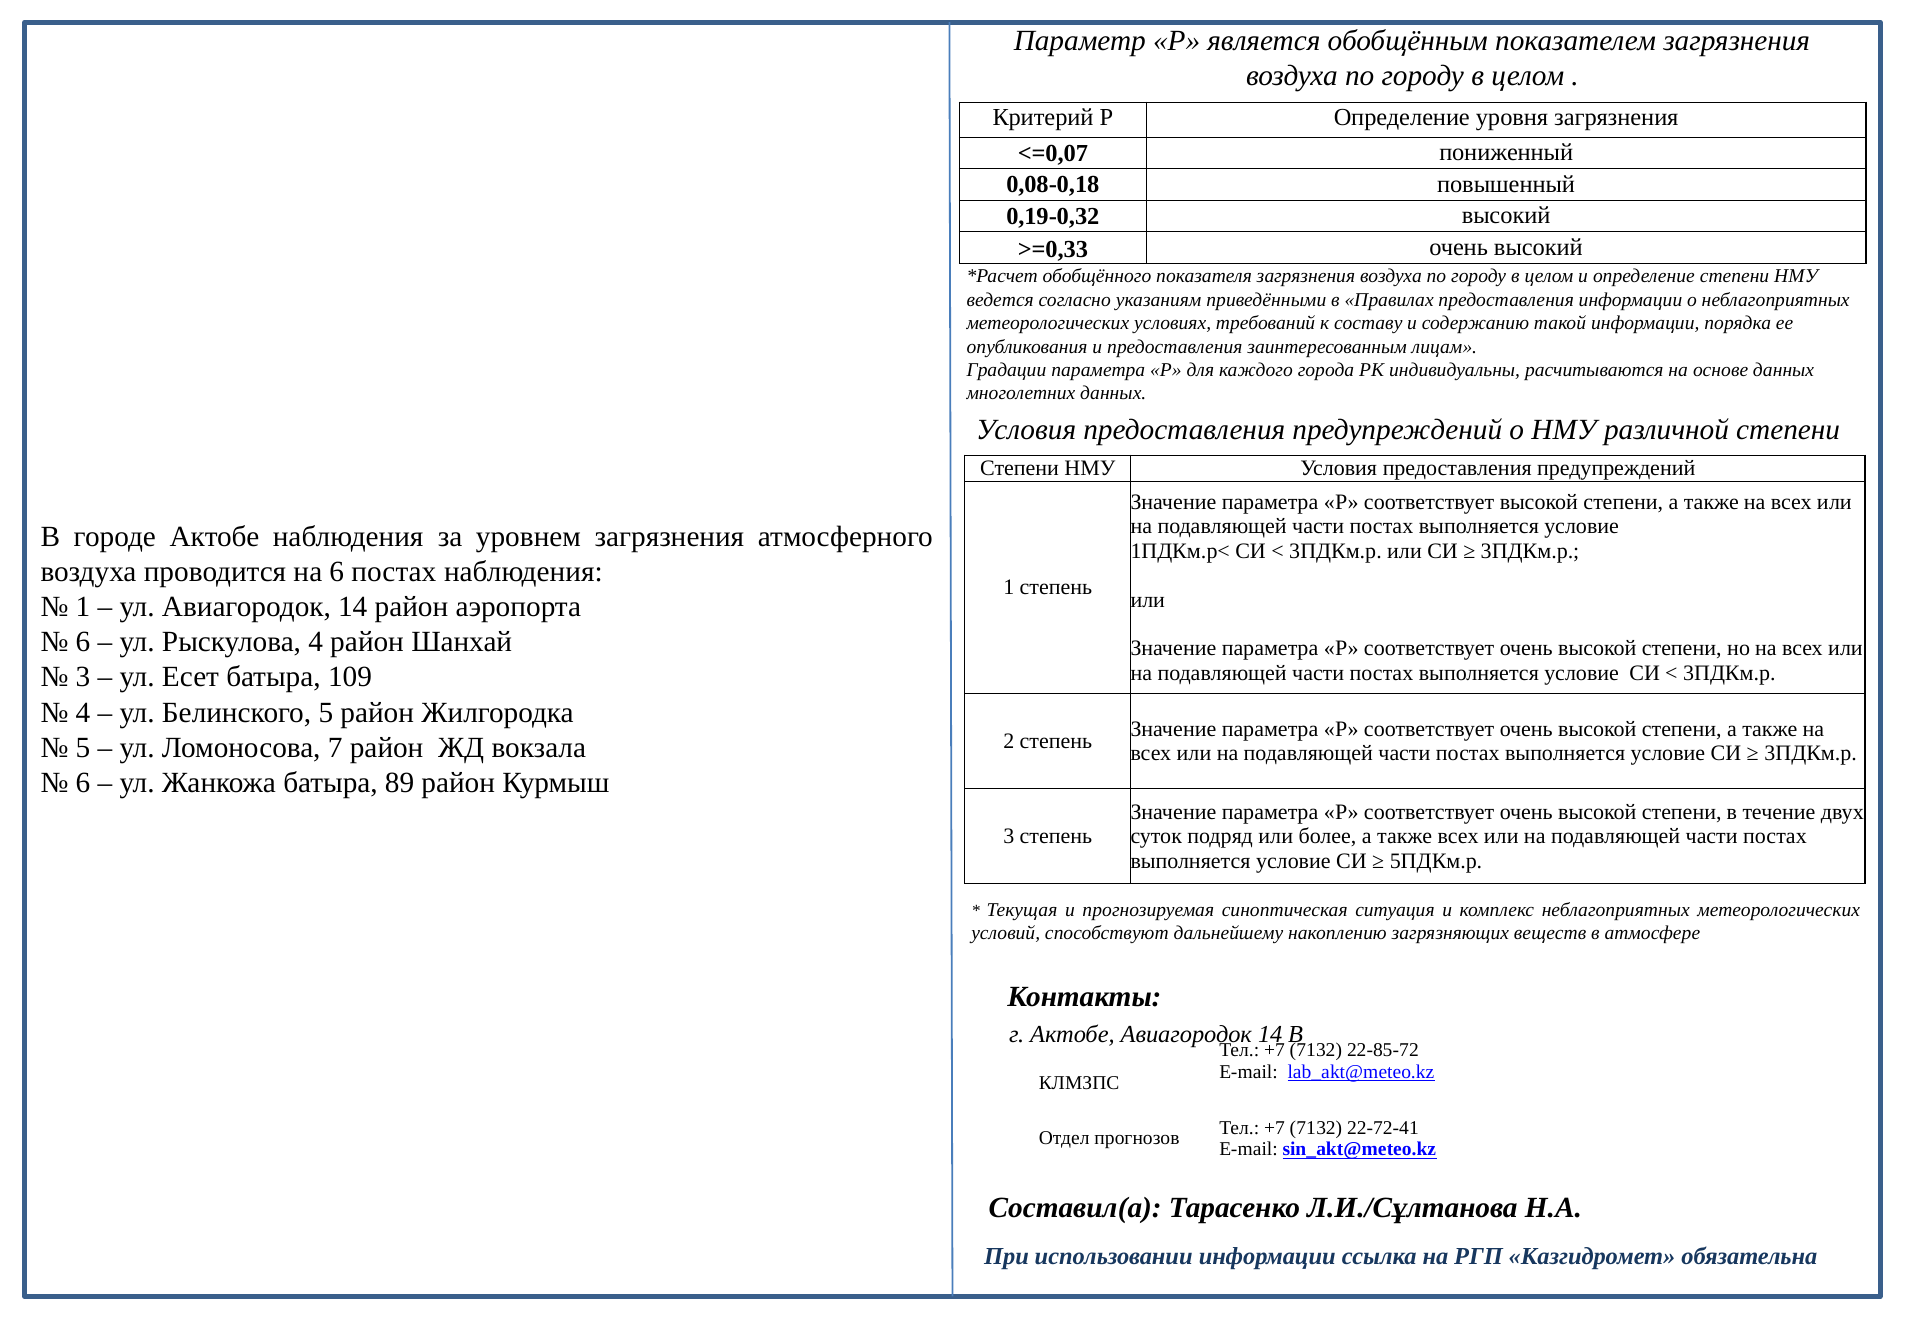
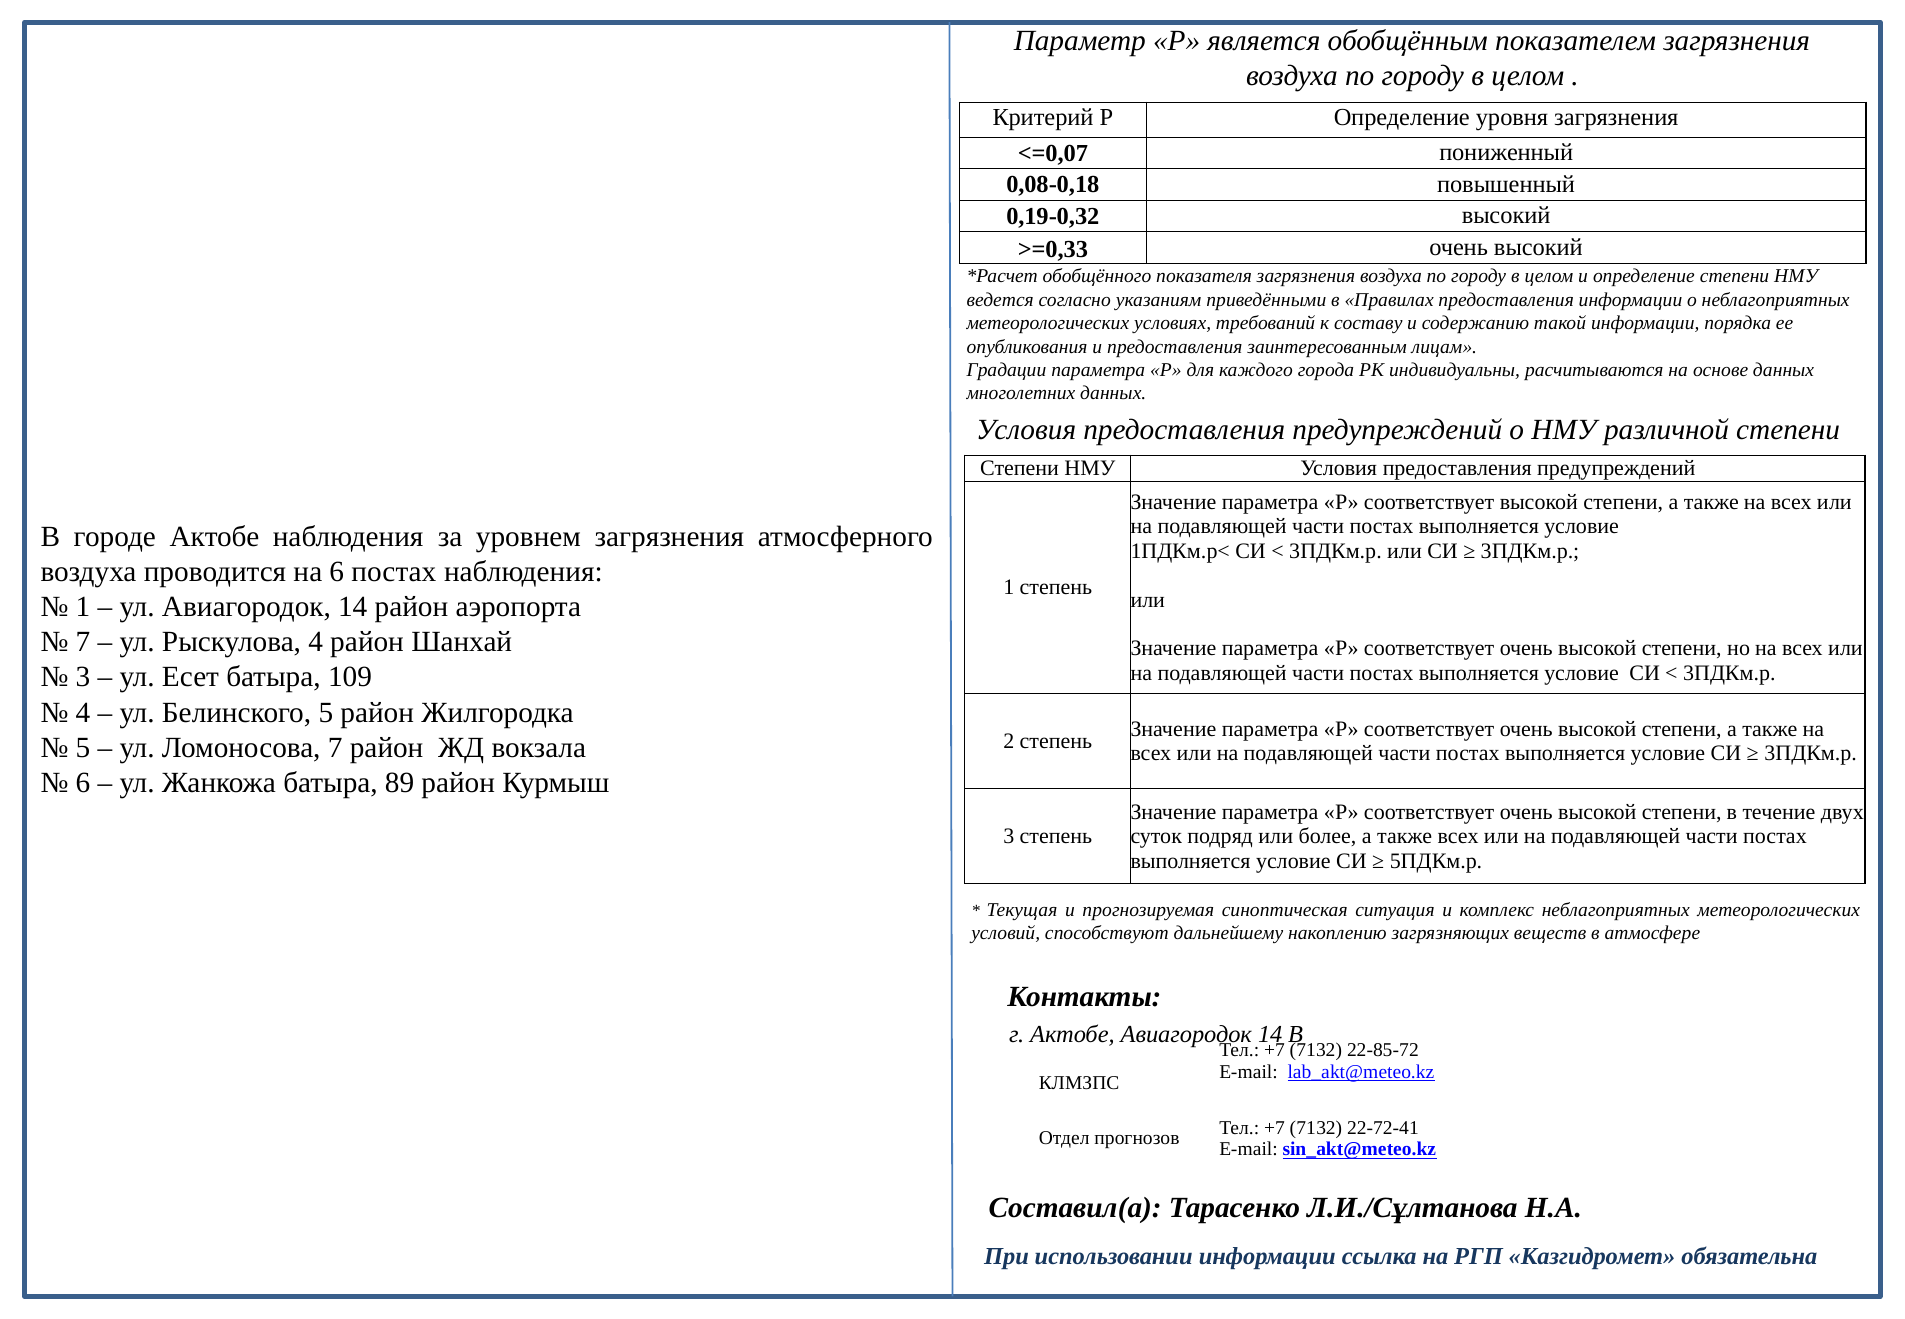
6: 6 -> 7 (83, 642)
